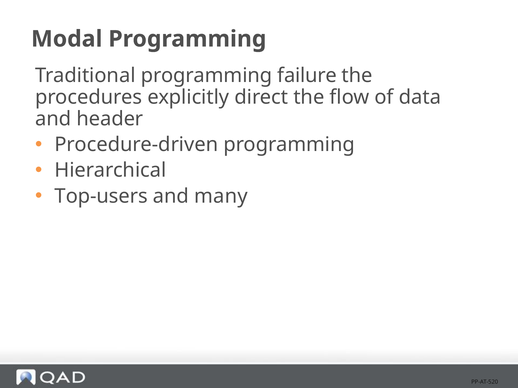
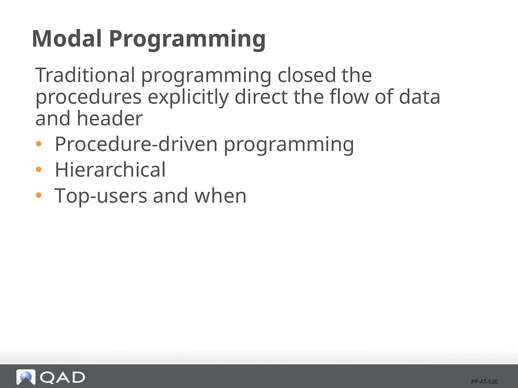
failure: failure -> closed (307, 76)
many: many -> when (221, 196)
